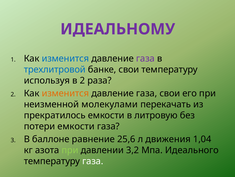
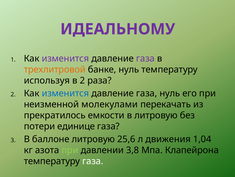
изменится colour: blue -> purple (65, 58)
трехлитровой colour: blue -> orange (55, 69)
банке свои: свои -> нуль (129, 69)
изменится colour: orange -> blue (65, 93)
газа свои: свои -> нуль (170, 93)
потери емкости: емкости -> единице (76, 126)
баллоне равнение: равнение -> литровую (93, 139)
3,2: 3,2 -> 3,8 (133, 150)
Идеального: Идеального -> Клапейрона (192, 150)
